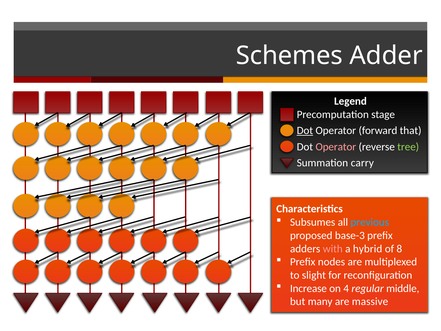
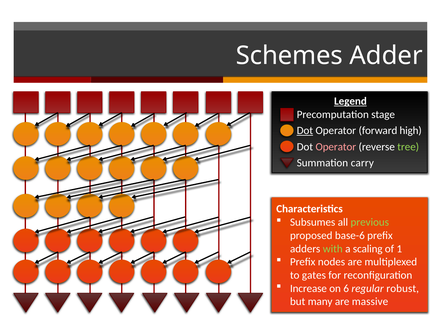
Legend underline: none -> present (350, 101)
that: that -> high (411, 131)
previous colour: light blue -> light green (370, 222)
base-3: base-3 -> base-6 (350, 235)
with colour: pink -> light green (333, 249)
hybrid: hybrid -> scaling (368, 249)
8: 8 -> 1 (399, 249)
slight: slight -> gates (314, 275)
4: 4 -> 6 (346, 288)
middle: middle -> robust (403, 288)
